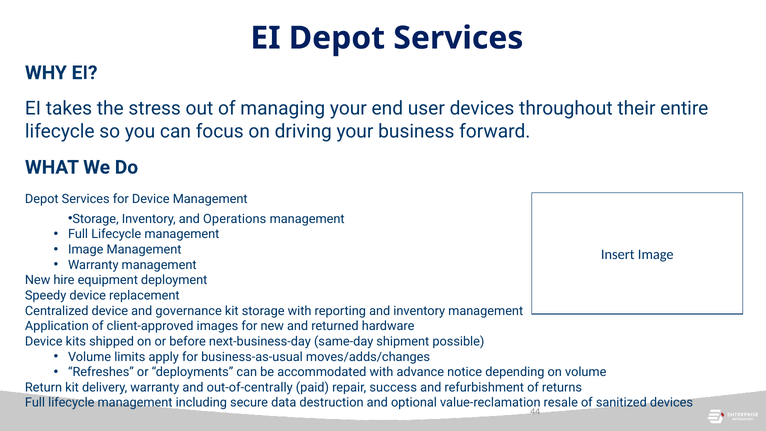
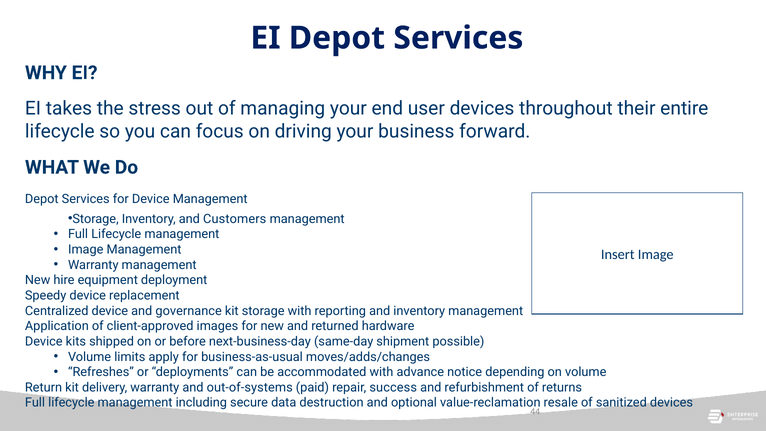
Operations: Operations -> Customers (235, 219)
out-of-centrally: out-of-centrally -> out-of-systems (250, 387)
